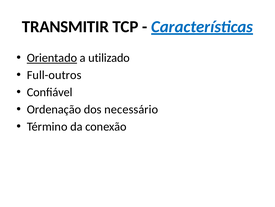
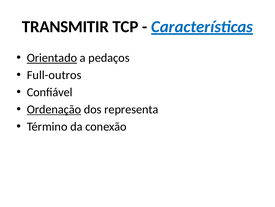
utilizado: utilizado -> pedaços (109, 58)
Ordenação underline: none -> present (54, 109)
necessário: necessário -> representa (131, 109)
